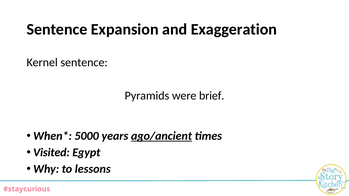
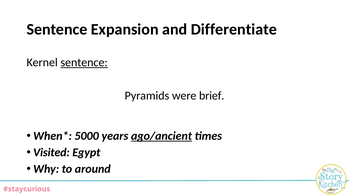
Exaggeration: Exaggeration -> Differentiate (234, 29)
sentence underline: none -> present (84, 63)
lessons: lessons -> around (93, 169)
